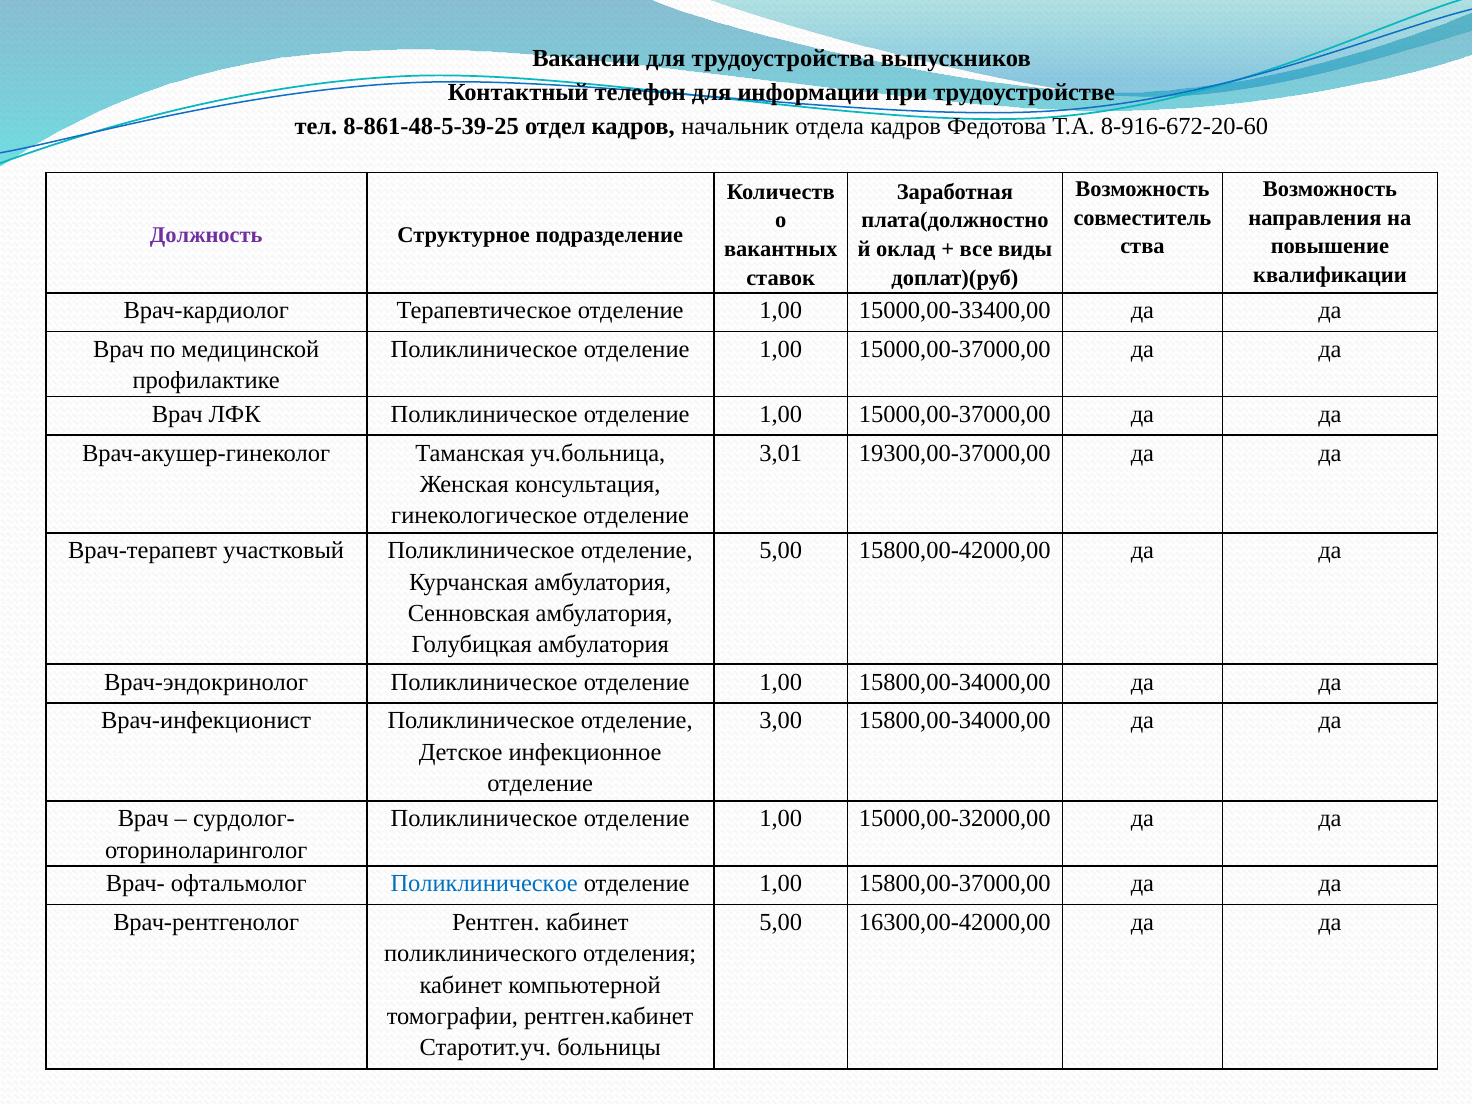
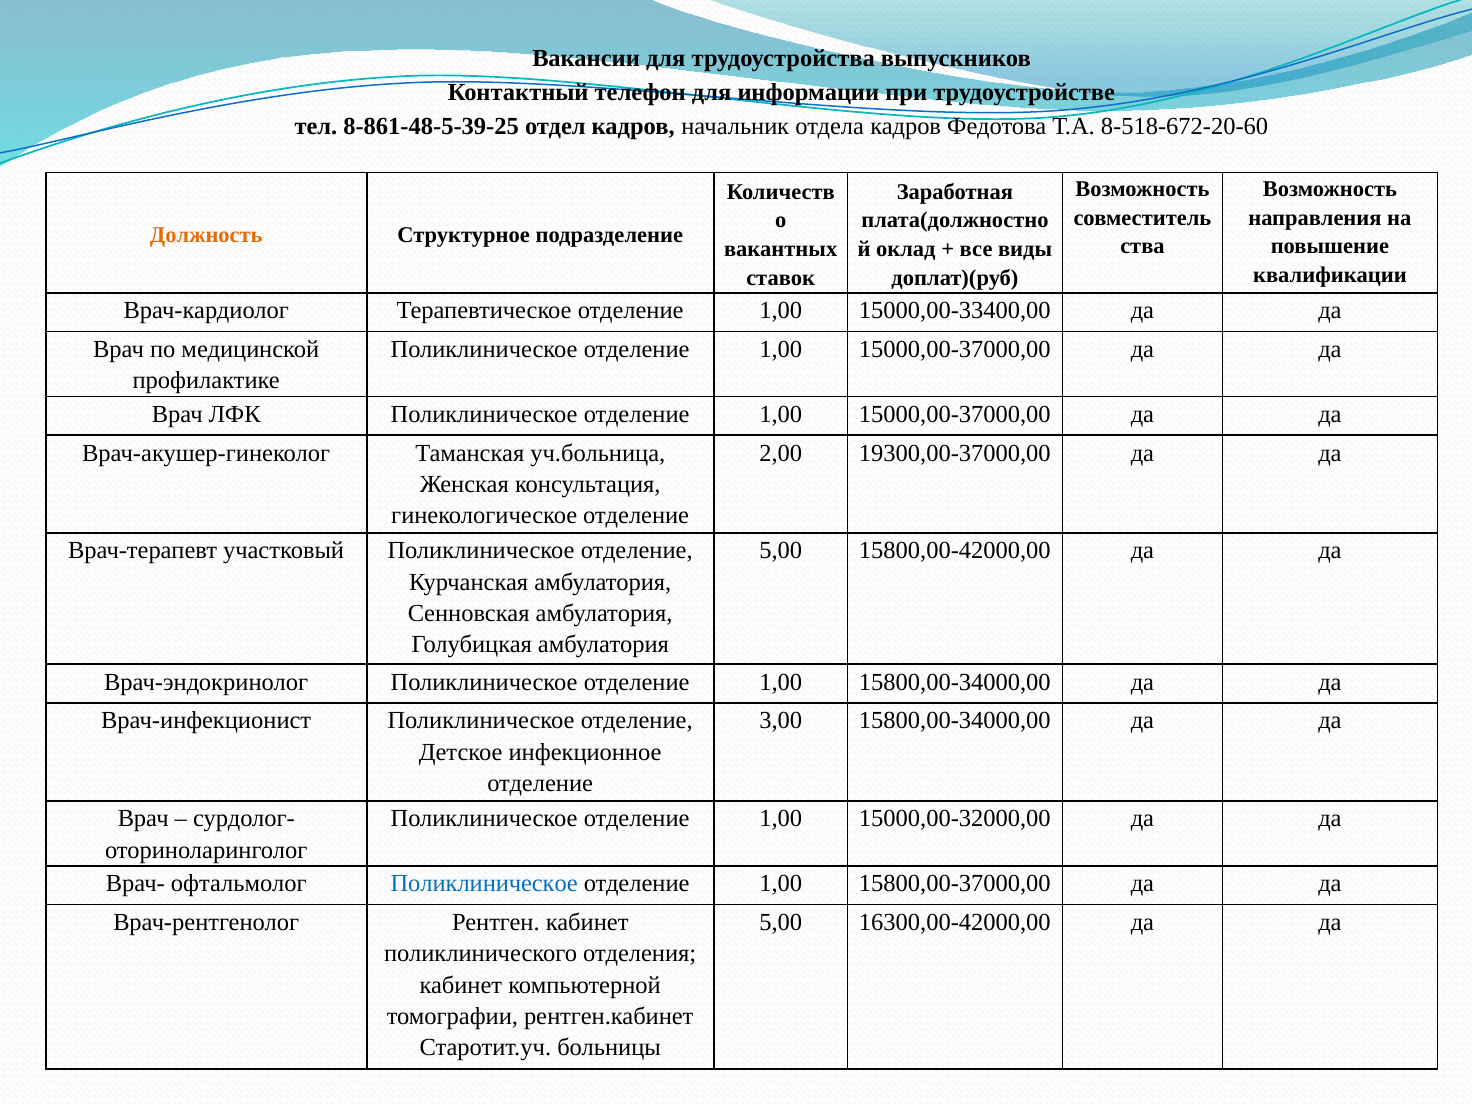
8-916-672-20-60: 8-916-672-20-60 -> 8-518-672-20-60 (1185, 127)
Должность colour: purple -> orange (206, 235)
3,01: 3,01 -> 2,00 (781, 453)
